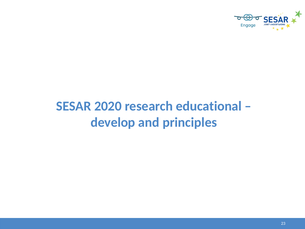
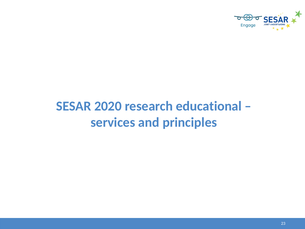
develop: develop -> services (113, 122)
